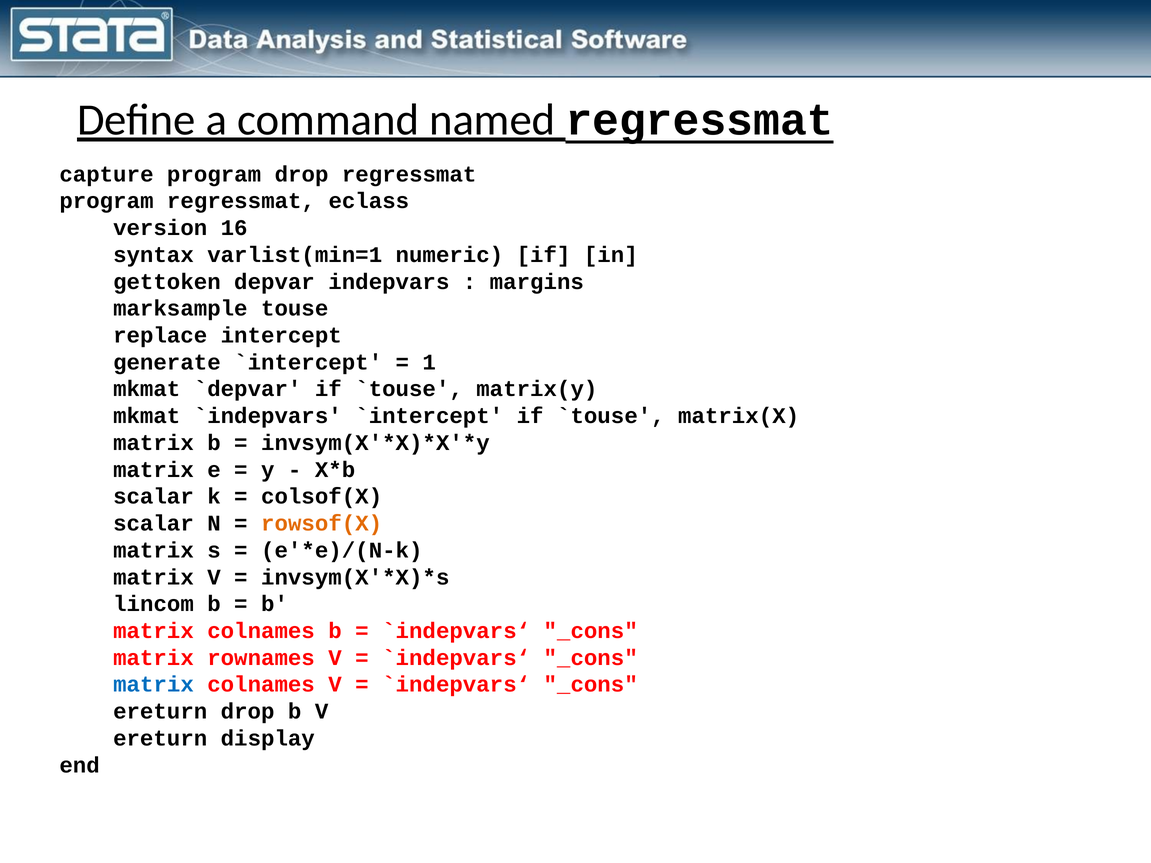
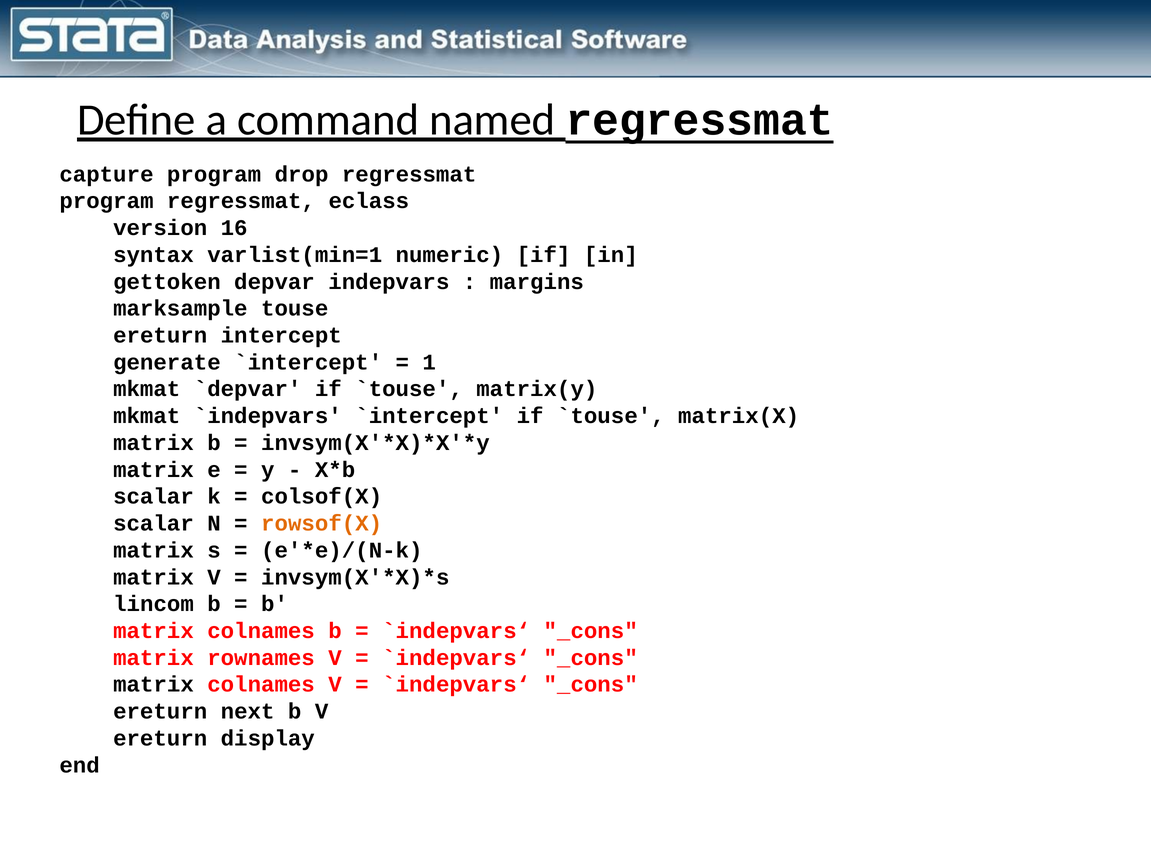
replace: replace -> ereturn (160, 335)
matrix colour: blue -> black (153, 685)
ereturn drop: drop -> next (248, 712)
